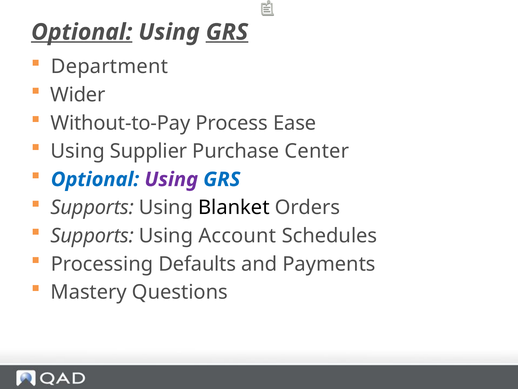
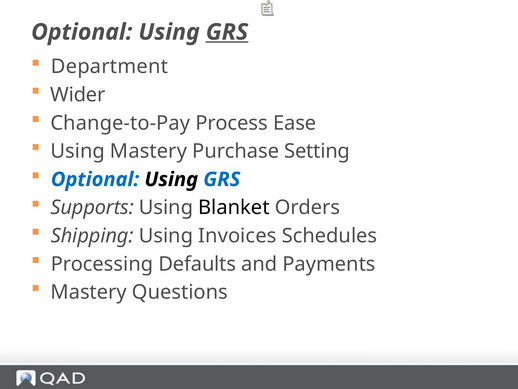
Optional underline: present -> none (82, 32)
Without-to-Pay: Without-to-Pay -> Change-to-Pay (120, 123)
Using Supplier: Supplier -> Mastery (148, 151)
Center: Center -> Setting (317, 151)
Using colour: purple -> black (171, 179)
Supports: Supports -> Shipping (92, 236)
Account: Account -> Invoices (237, 236)
